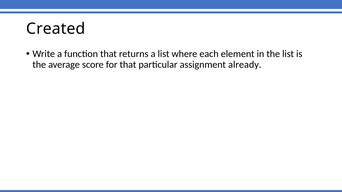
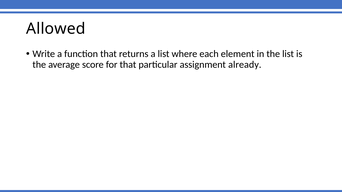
Created: Created -> Allowed (56, 29)
